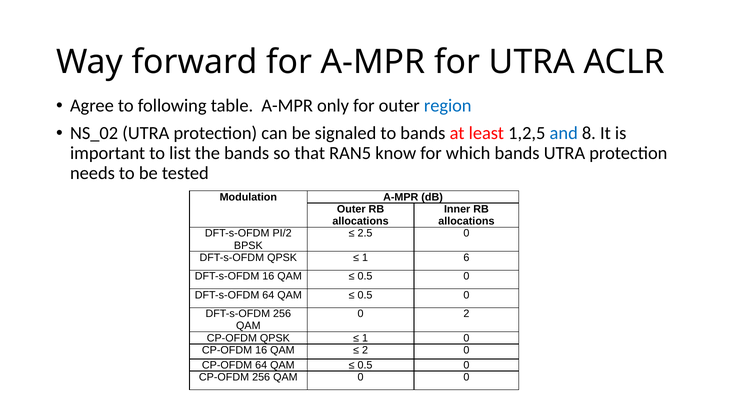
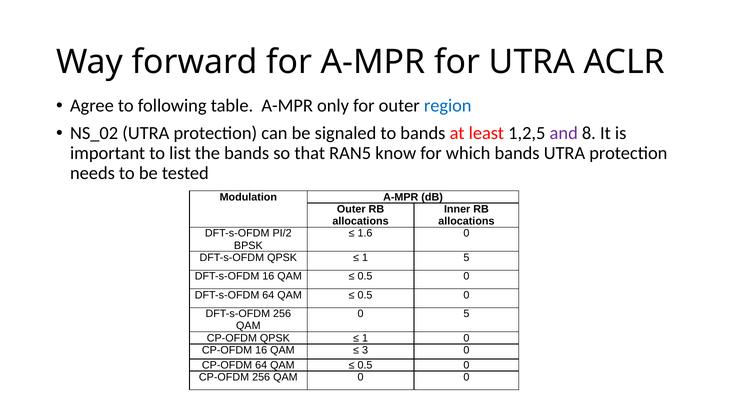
and colour: blue -> purple (564, 133)
2.5: 2.5 -> 1.6 (365, 233)
1 6: 6 -> 5 (466, 257)
0 2: 2 -> 5 (466, 314)
2: 2 -> 3 (365, 350)
